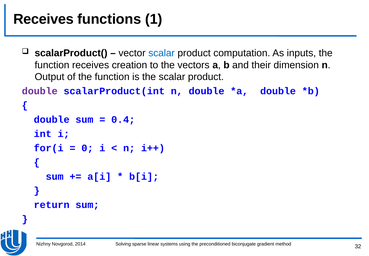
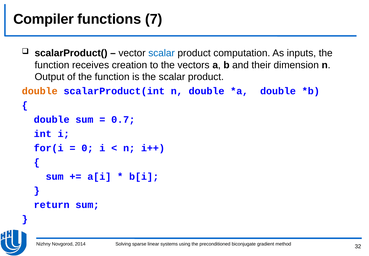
Receives: Receives -> Compiler (44, 19)
1: 1 -> 7 (154, 19)
double colour: purple -> orange (40, 91)
0.4: 0.4 -> 0.7 (123, 119)
